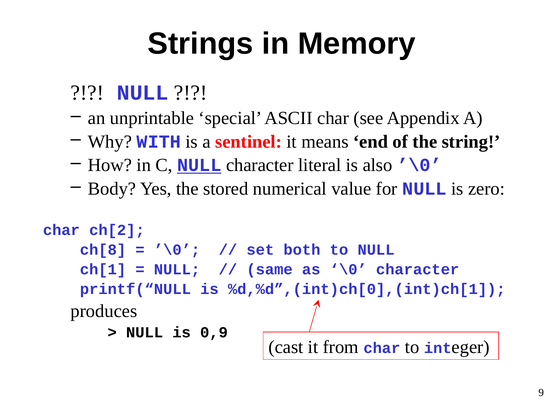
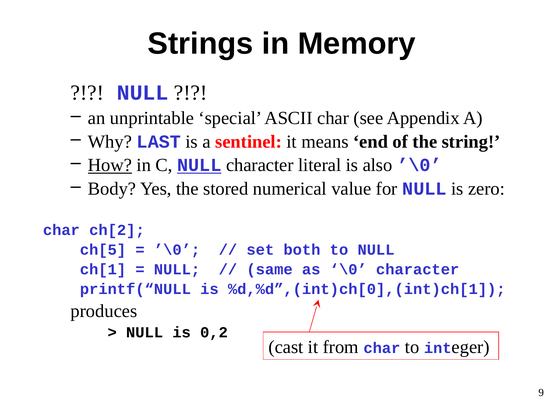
WITH: WITH -> LAST (159, 142)
How underline: none -> present (110, 165)
ch[8: ch[8 -> ch[5 (103, 250)
0,9: 0,9 -> 0,2 (214, 333)
